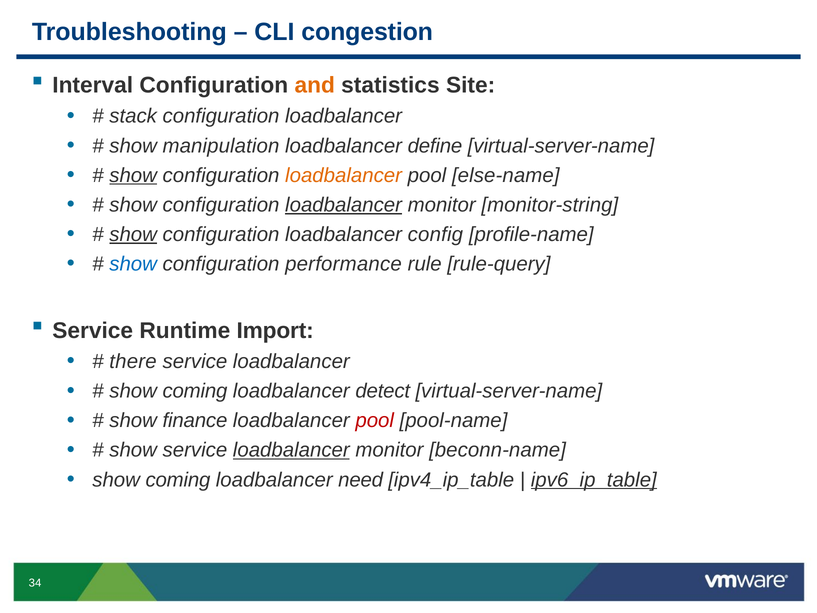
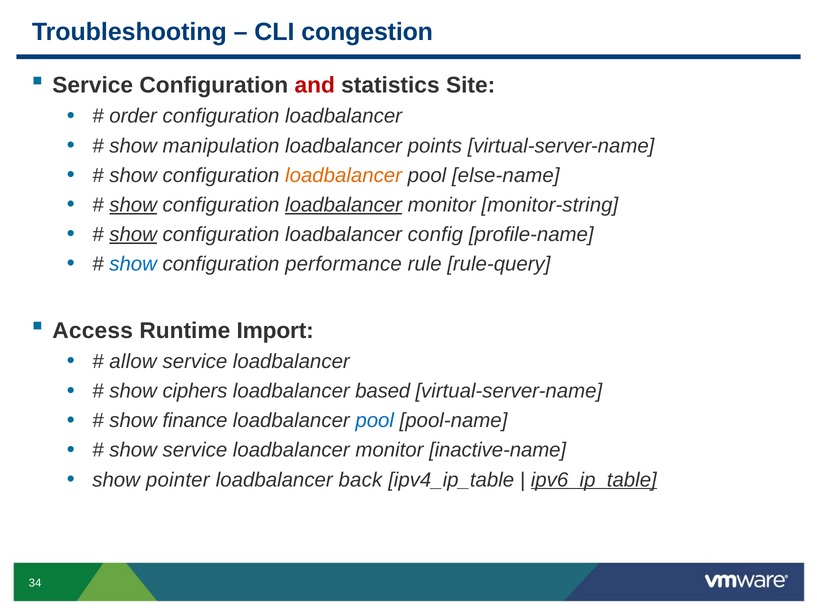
Interval: Interval -> Service (93, 85)
and colour: orange -> red (315, 85)
stack: stack -> order (133, 116)
define: define -> points (435, 146)
show underline: present -> none (133, 175)
show underline: none -> present (133, 205)
Service: Service -> Access (93, 331)
there: there -> allow (133, 361)
coming: coming -> ciphers (195, 391)
detect: detect -> based (383, 391)
pool colour: red -> blue (375, 421)
loadbalancer underline: present -> none (291, 450)
beconn-name: beconn-name -> inactive-name (498, 450)
coming: coming -> pointer (178, 480)
need: need -> back (360, 480)
